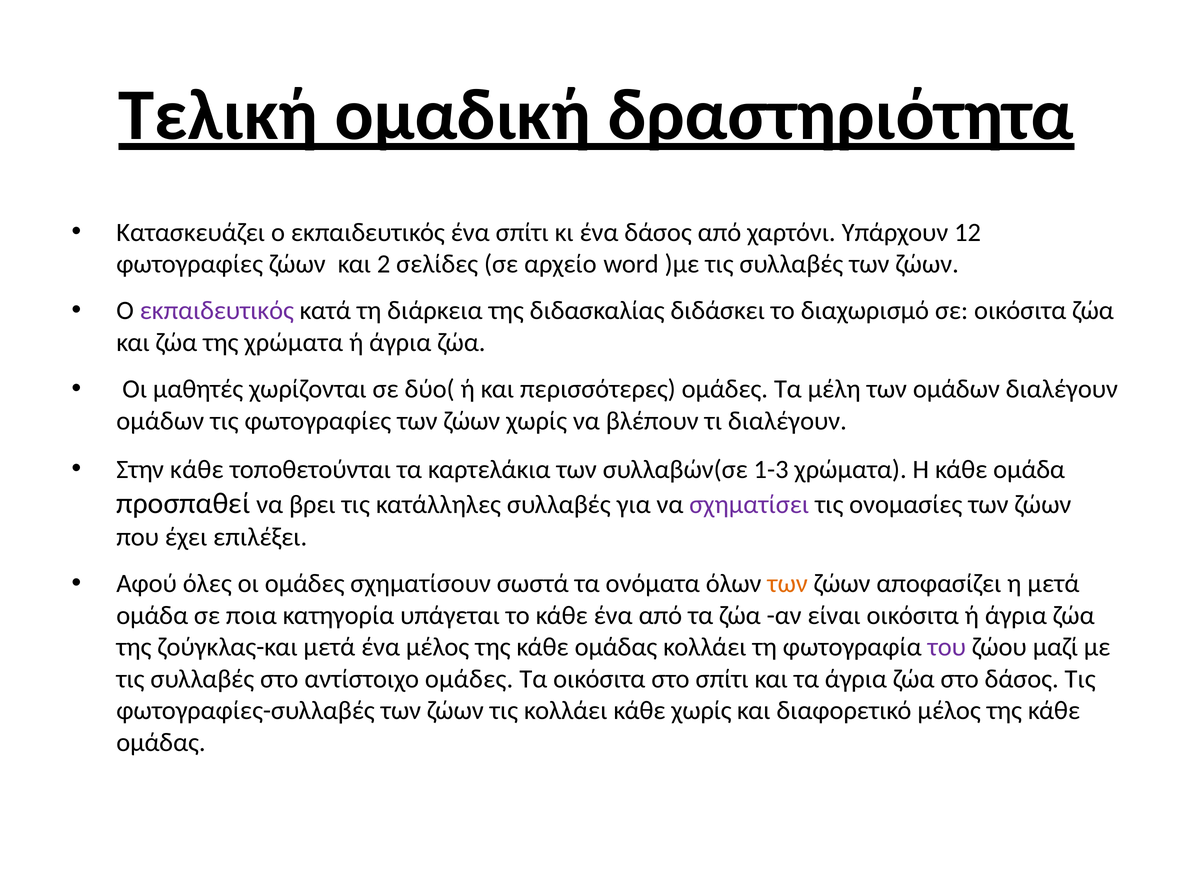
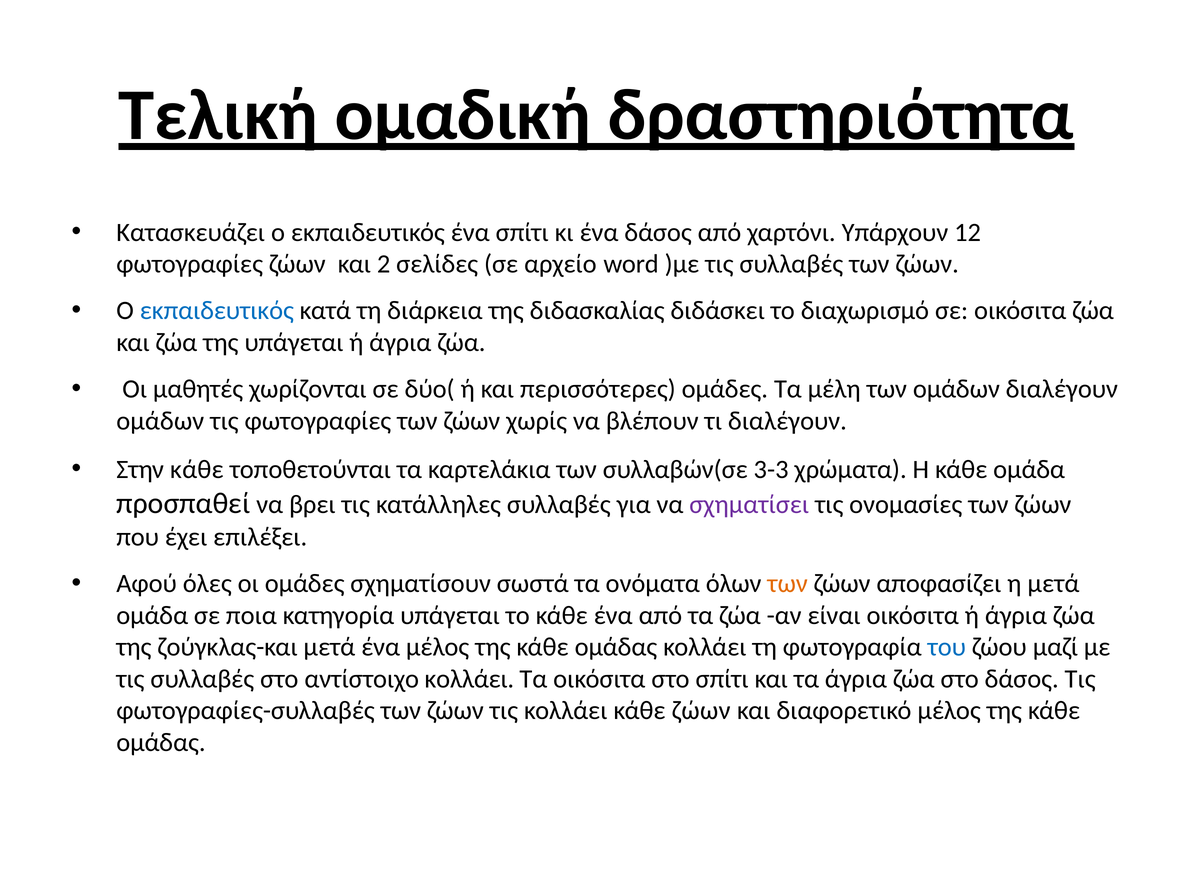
εκπαιδευτικός colour: purple -> blue (217, 311)
της χρώματα: χρώματα -> υπάγεται (294, 343)
1-3: 1-3 -> 3-3 (771, 470)
του colour: purple -> blue (947, 648)
αντίστοιχο ομάδες: ομάδες -> κολλάει (469, 679)
κάθε χωρίς: χωρίς -> ζώων (701, 711)
